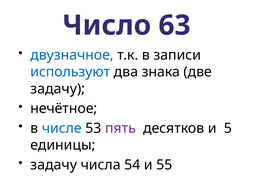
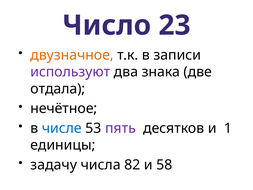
63: 63 -> 23 (175, 25)
двузначное colour: blue -> orange (72, 55)
используют colour: blue -> purple (70, 72)
задачу: задачу -> отдала (58, 89)
5: 5 -> 1 (228, 128)
54: 54 -> 82 (132, 165)
55: 55 -> 58 (164, 165)
